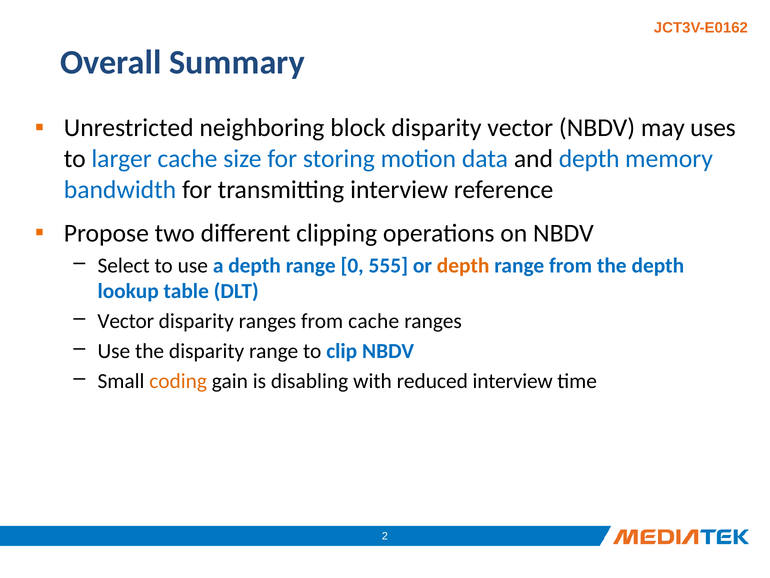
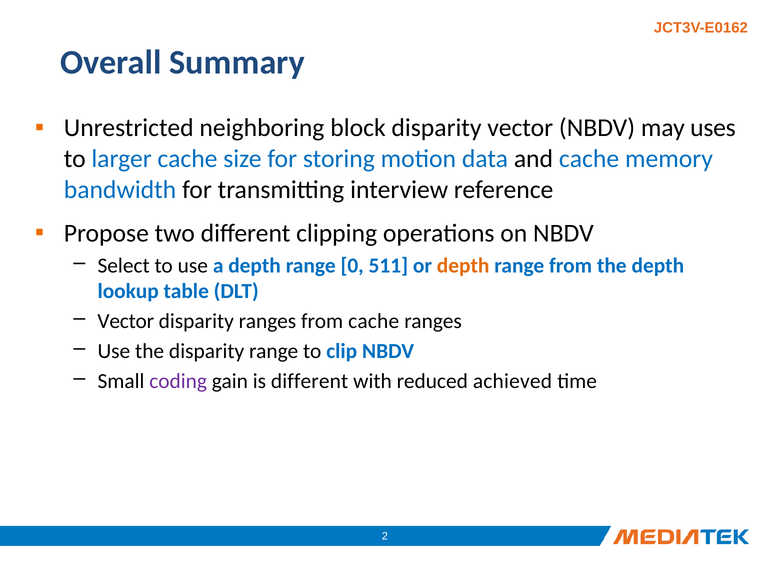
and depth: depth -> cache (589, 159)
555: 555 -> 511 (388, 265)
coding colour: orange -> purple (178, 381)
is disabling: disabling -> different (310, 381)
reduced interview: interview -> achieved (512, 381)
